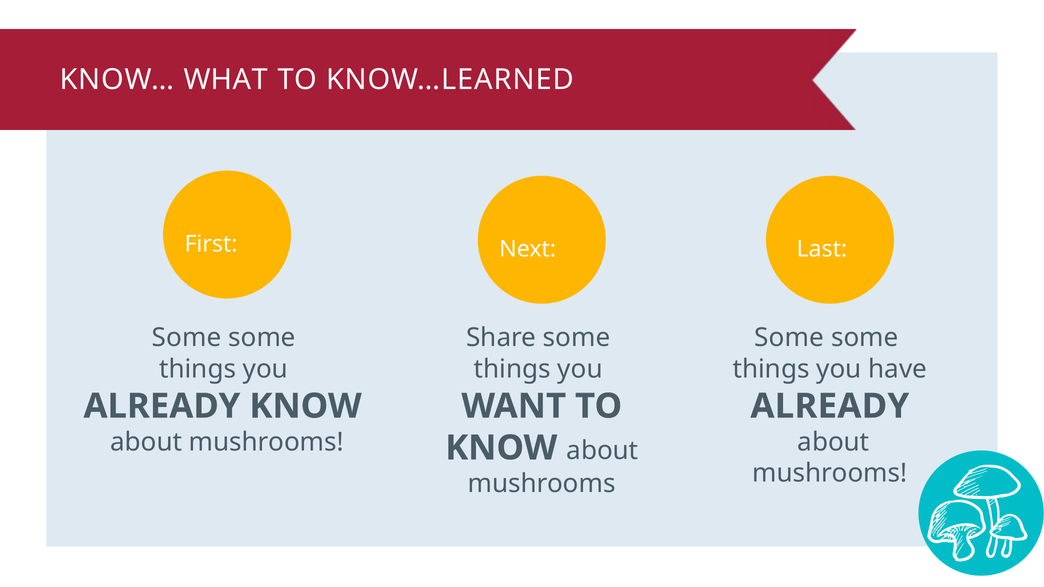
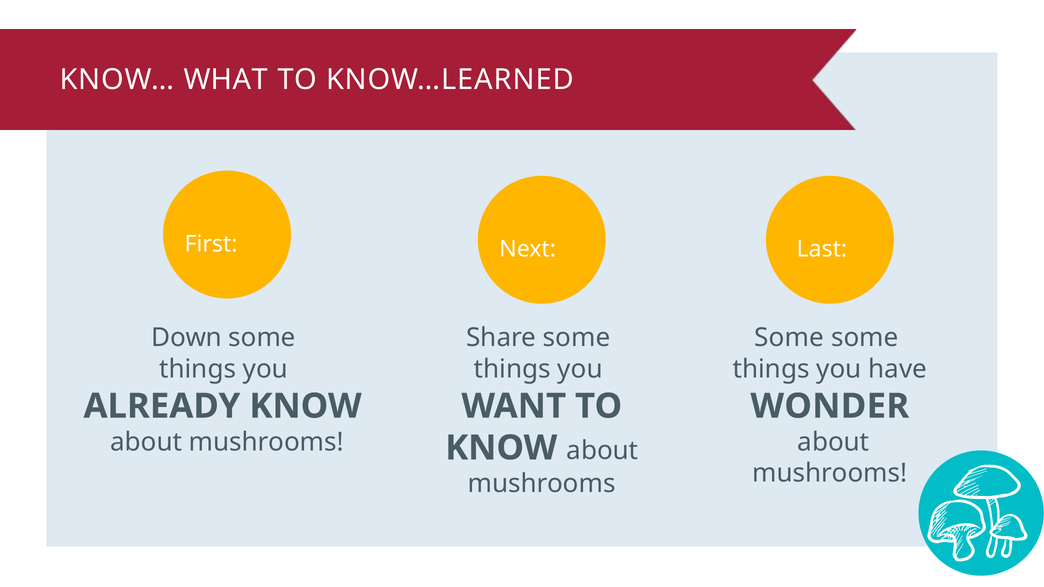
Some: Some -> Down (187, 338)
ALREADY: ALREADY -> WONDER (830, 406)
